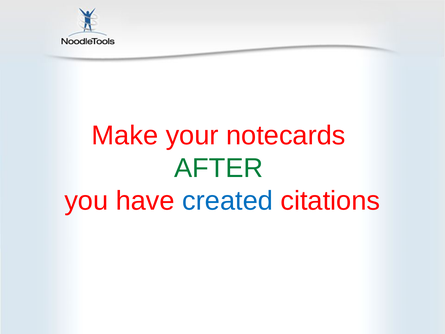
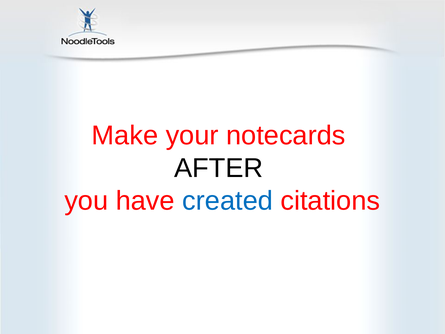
AFTER colour: green -> black (219, 168)
